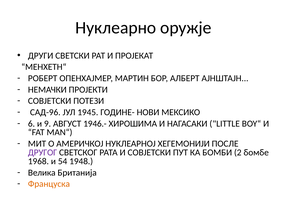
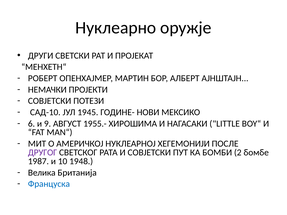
САД-96: САД-96 -> САД-10 (45, 112)
1946.-: 1946.- -> 1955.- (95, 124)
1968: 1968 -> 1987 (38, 161)
54: 54 -> 10 (63, 161)
Француска colour: orange -> blue (49, 184)
